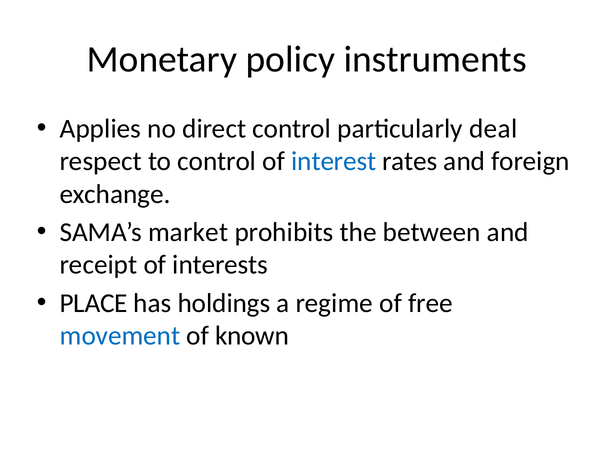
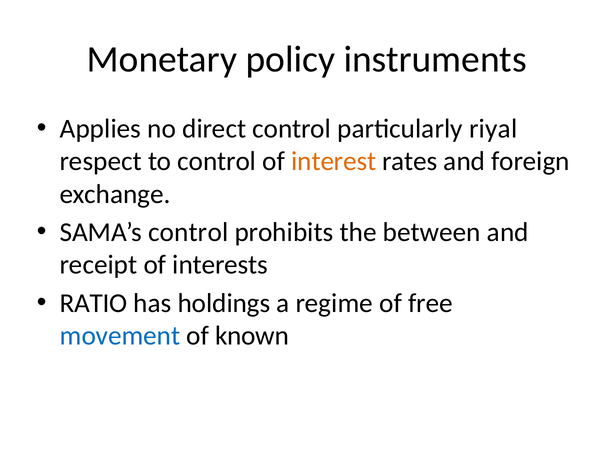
deal: deal -> riyal (493, 129)
interest colour: blue -> orange (334, 162)
SAMA’s market: market -> control (188, 233)
PLACE: PLACE -> RATIO (94, 304)
